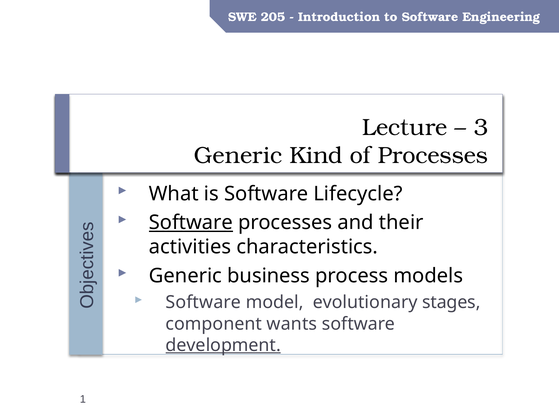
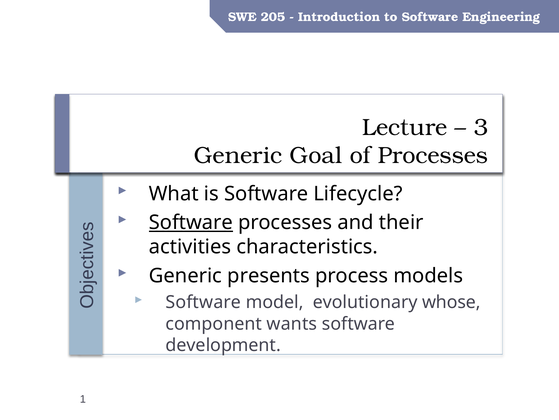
Kind: Kind -> Goal (316, 155)
business: business -> presents (269, 275)
stages: stages -> whose (451, 302)
development underline: present -> none (223, 345)
